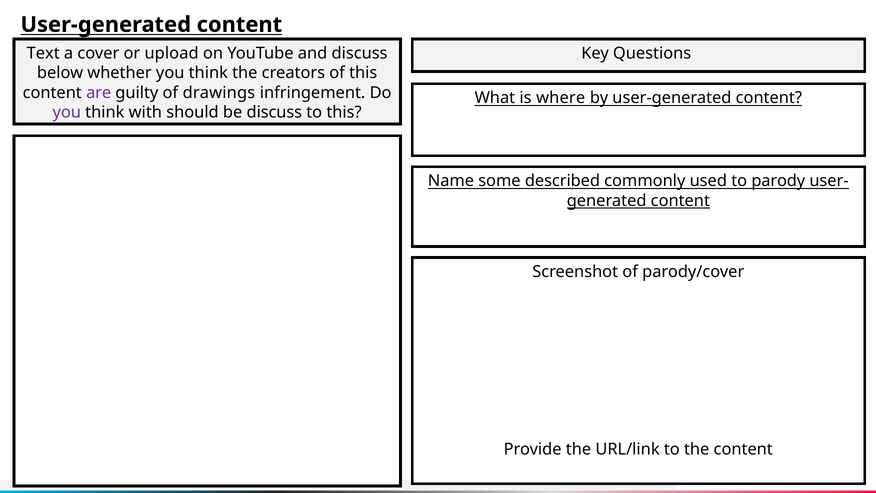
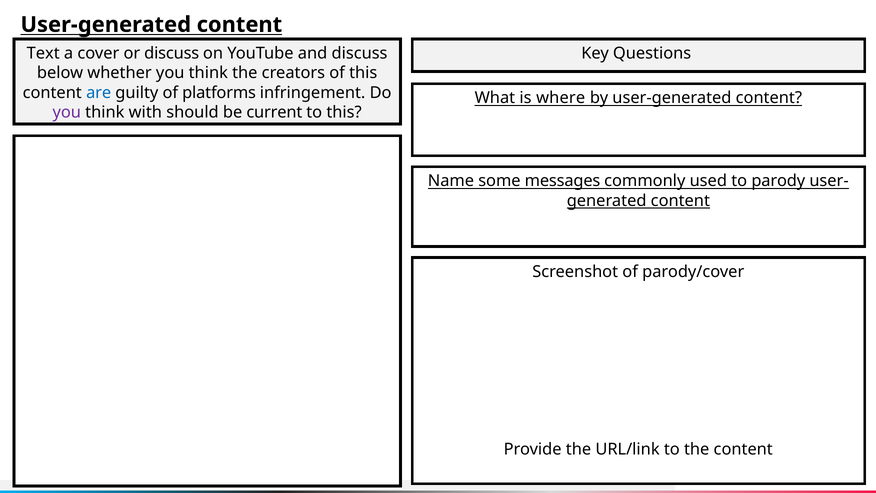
or upload: upload -> discuss (172, 53)
are colour: purple -> blue (99, 93)
drawings: drawings -> platforms (219, 93)
be discuss: discuss -> current (274, 112)
described: described -> messages (563, 181)
